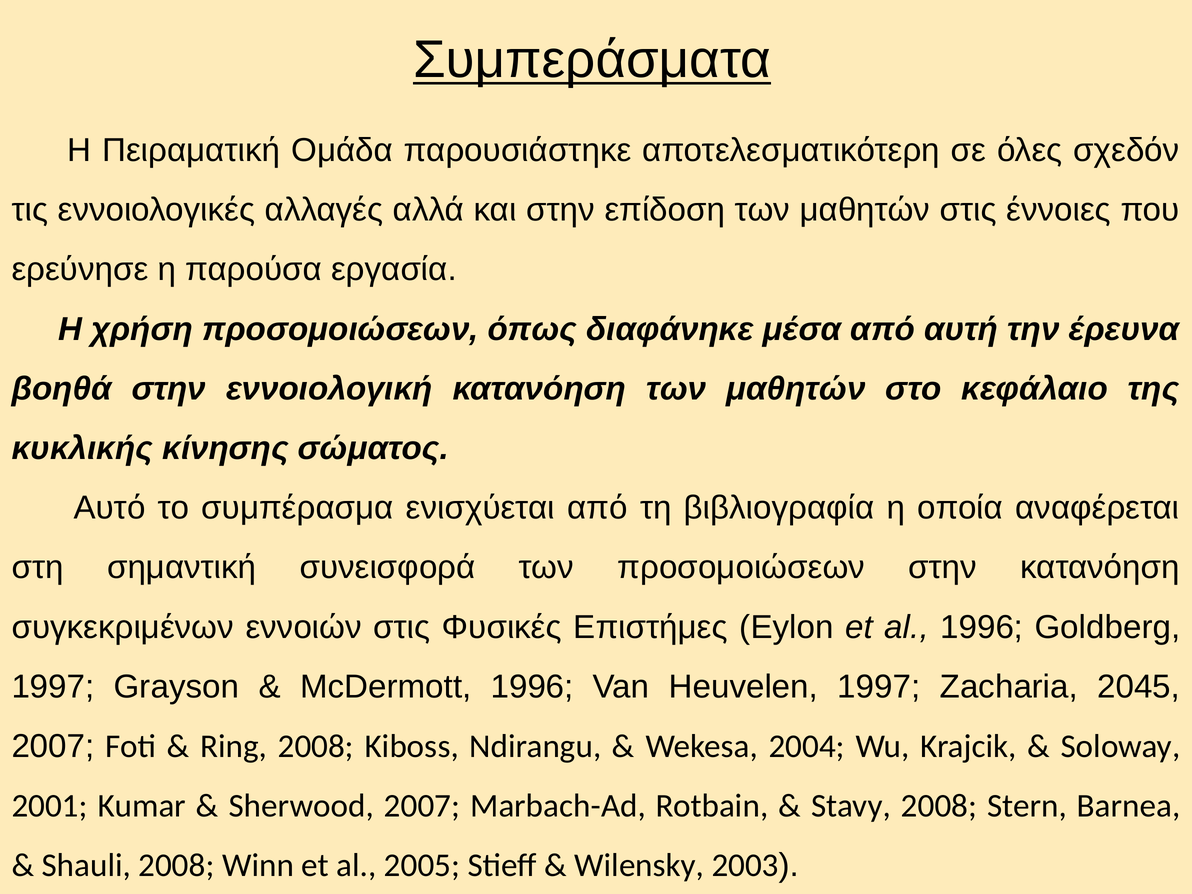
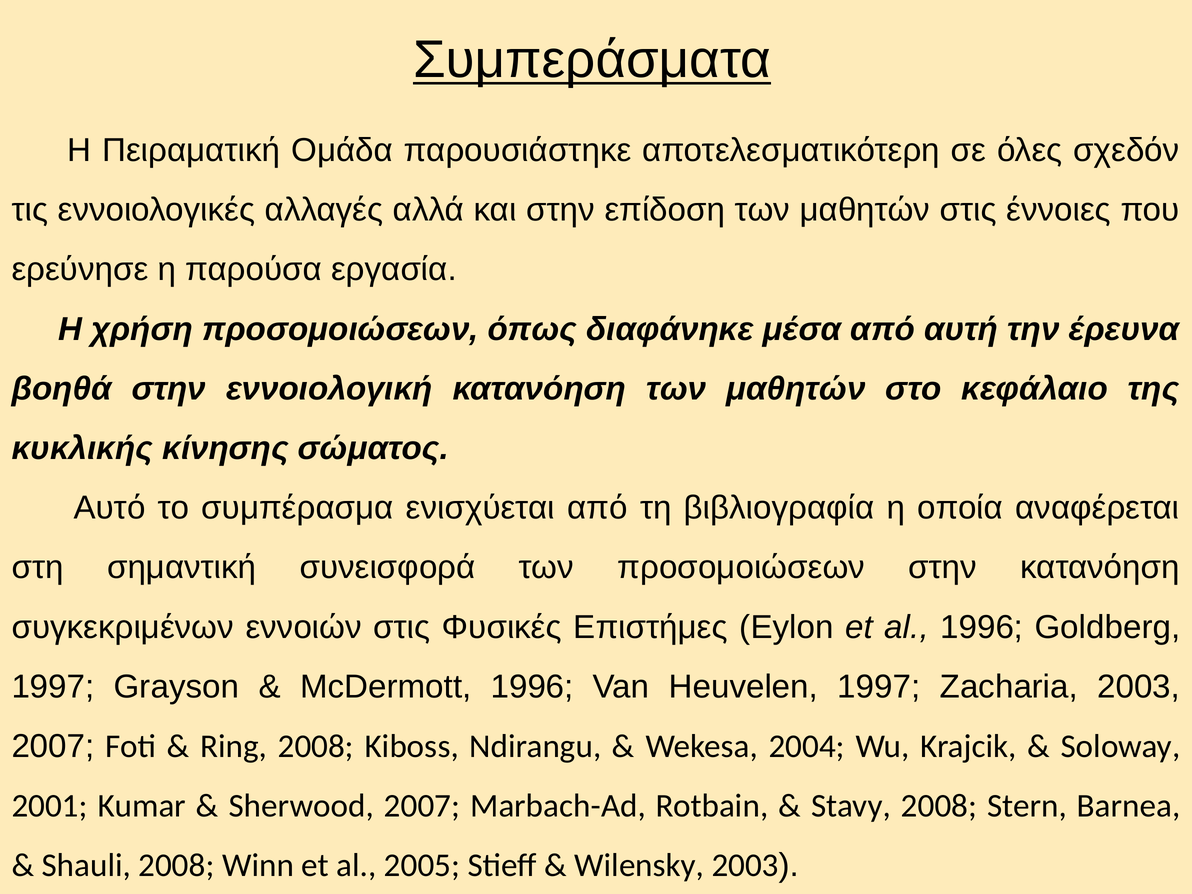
Zacharia 2045: 2045 -> 2003 (1139, 687)
